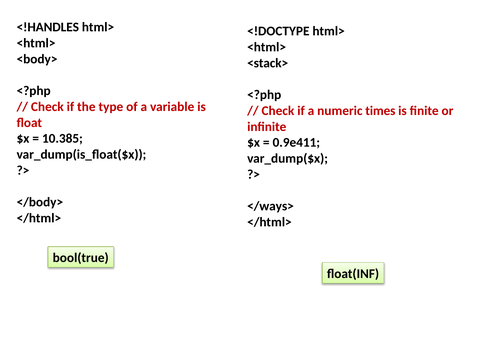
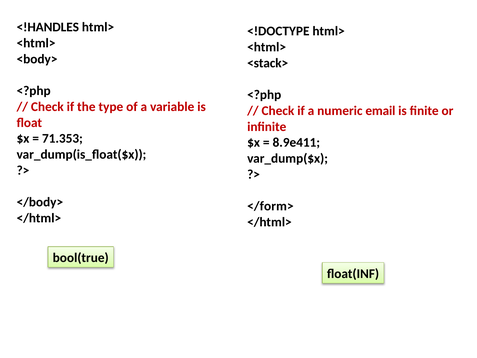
times: times -> email (380, 111)
10.385: 10.385 -> 71.353 (62, 138)
0.9e411: 0.9e411 -> 8.9e411 (296, 142)
</ways>: </ways> -> </form> (270, 206)
